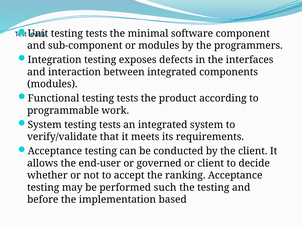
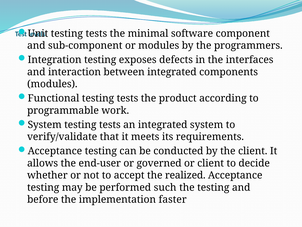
ranking: ranking -> realized (185, 175)
based: based -> faster (173, 199)
